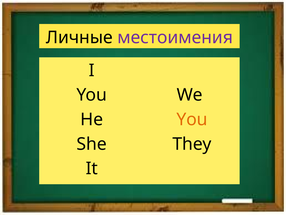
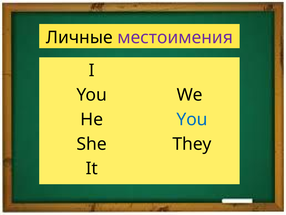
You colour: orange -> blue (192, 119)
